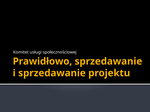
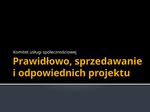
i sprzedawanie: sprzedawanie -> odpowiednich (52, 73)
